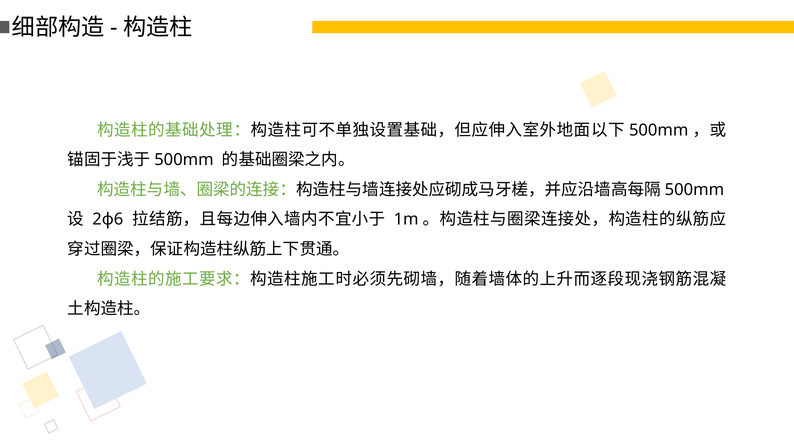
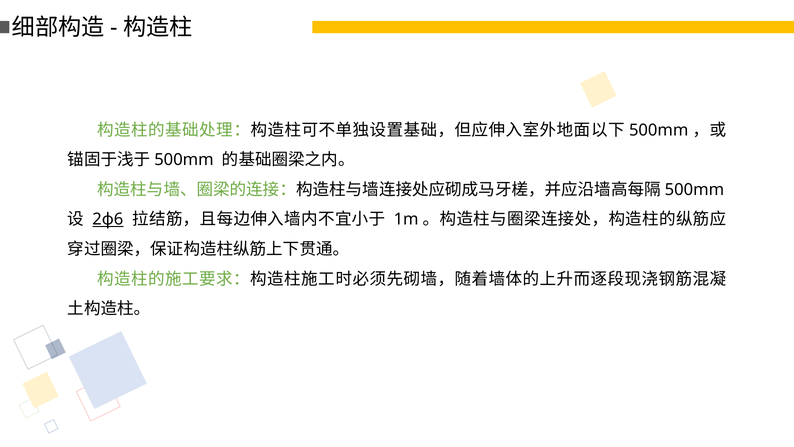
2φ6 underline: none -> present (108, 219)
